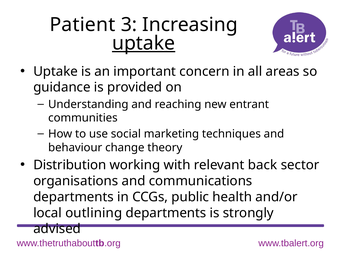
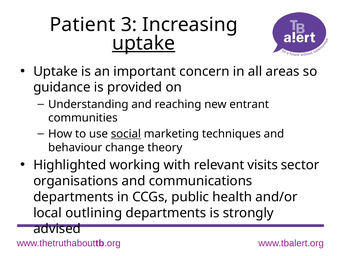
social underline: none -> present (126, 134)
Distribution: Distribution -> Highlighted (70, 165)
back: back -> visits (263, 165)
